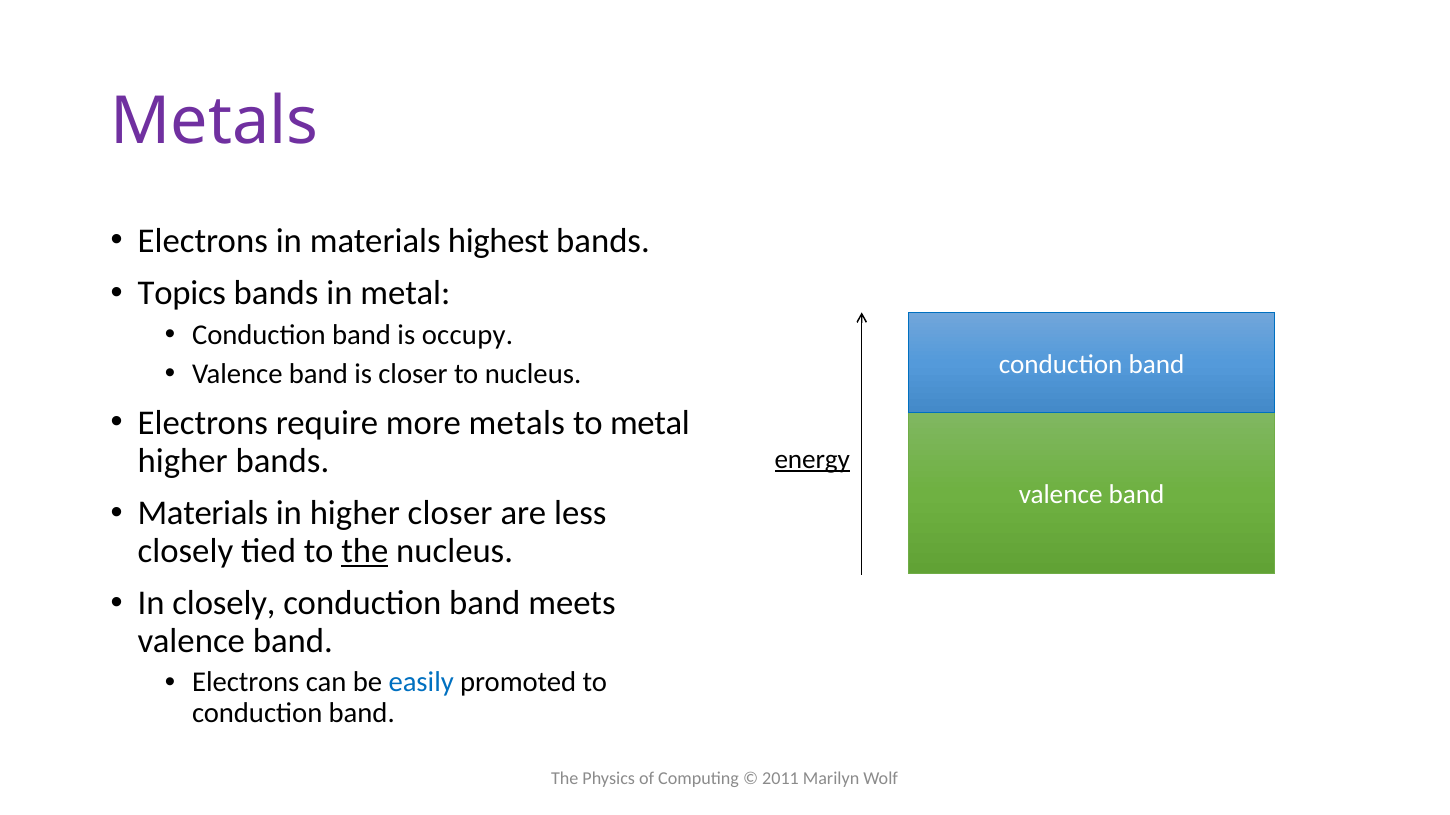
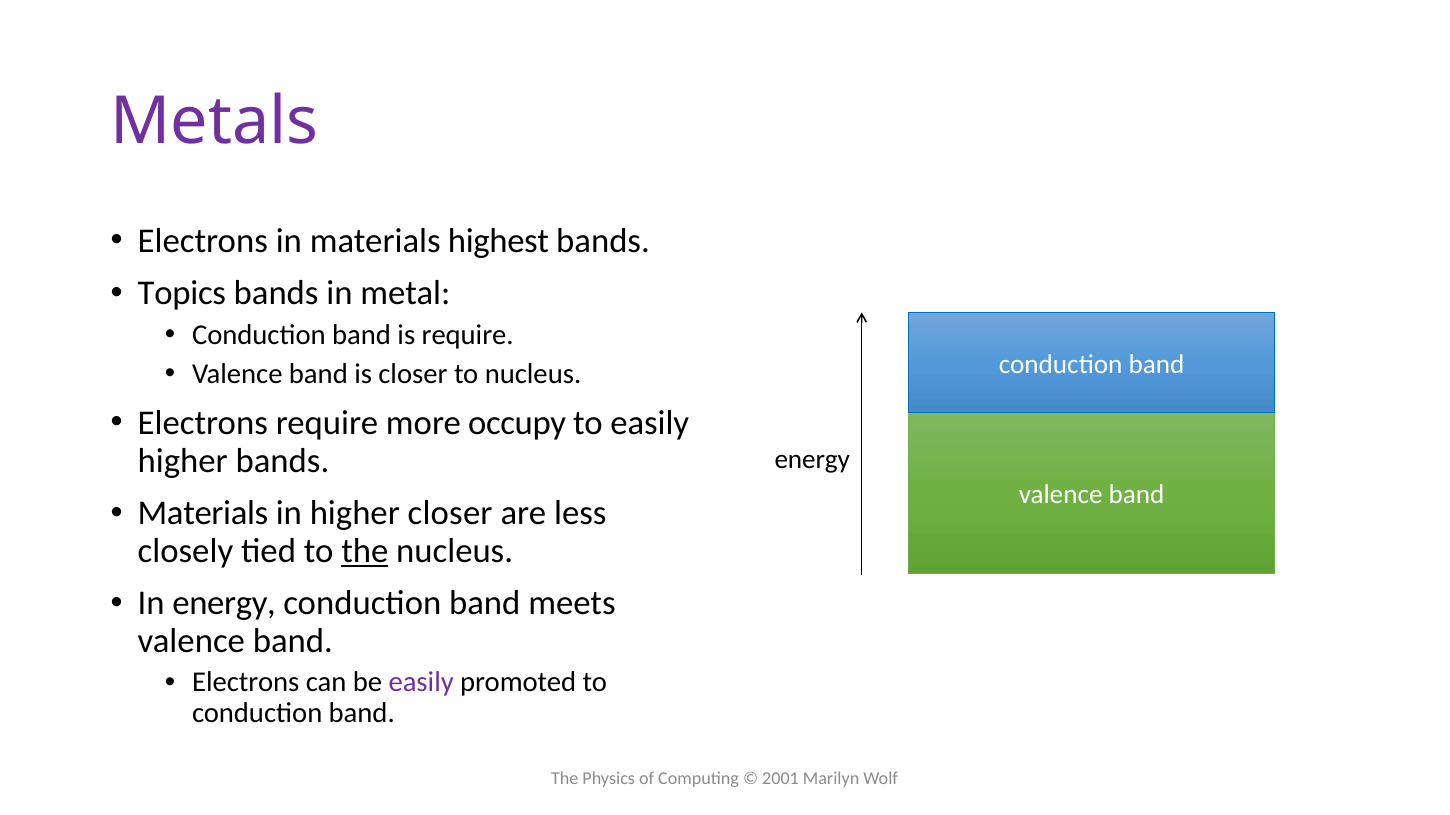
is occupy: occupy -> require (468, 336)
more metals: metals -> occupy (517, 423)
to metal: metal -> easily (650, 423)
energy underline: present -> none (812, 460)
In closely: closely -> energy (224, 604)
easily colour: blue -> purple (421, 683)
2011: 2011 -> 2001 (781, 779)
